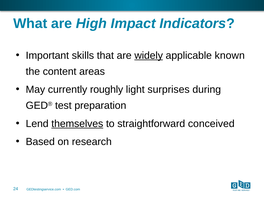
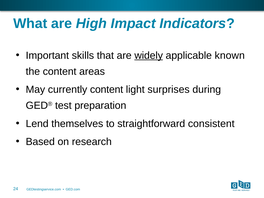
currently roughly: roughly -> content (107, 90)
themselves underline: present -> none (77, 124)
conceived: conceived -> consistent (211, 124)
